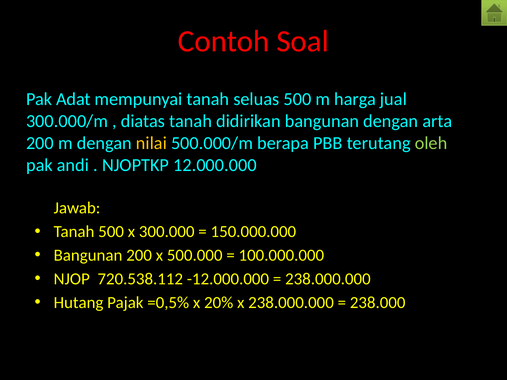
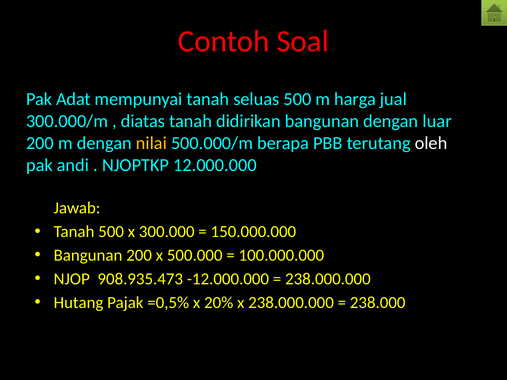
arta: arta -> luar (437, 121)
oleh colour: light green -> white (431, 143)
720.538.112: 720.538.112 -> 908.935.473 (140, 279)
